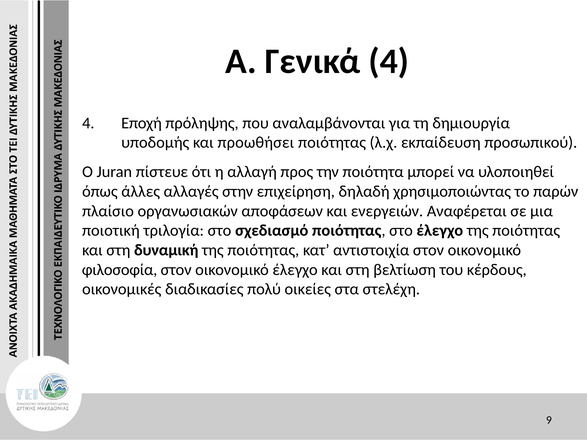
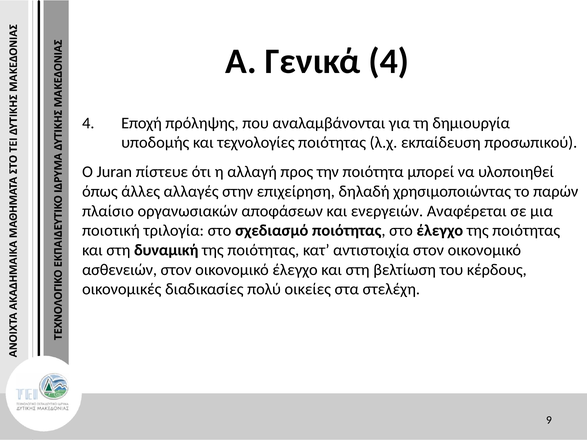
προωθήσει: προωθήσει -> τεχνολογίες (256, 143)
φιλοσοφία: φιλοσοφία -> ασθενειών (120, 270)
